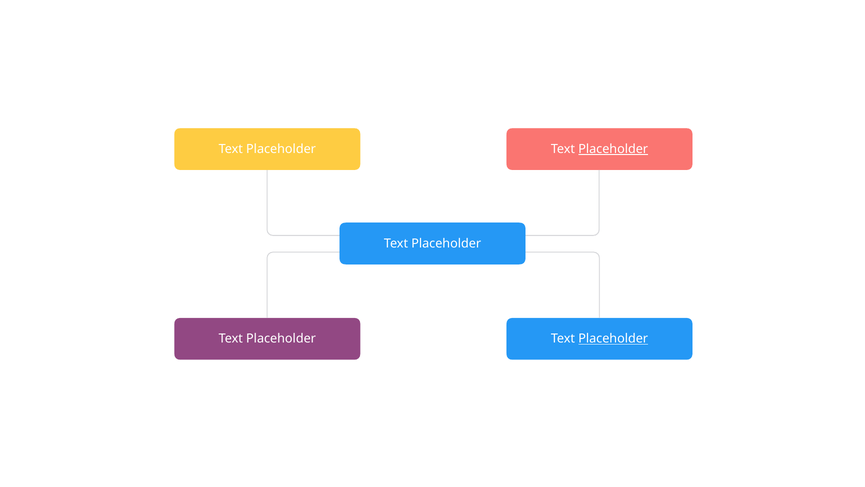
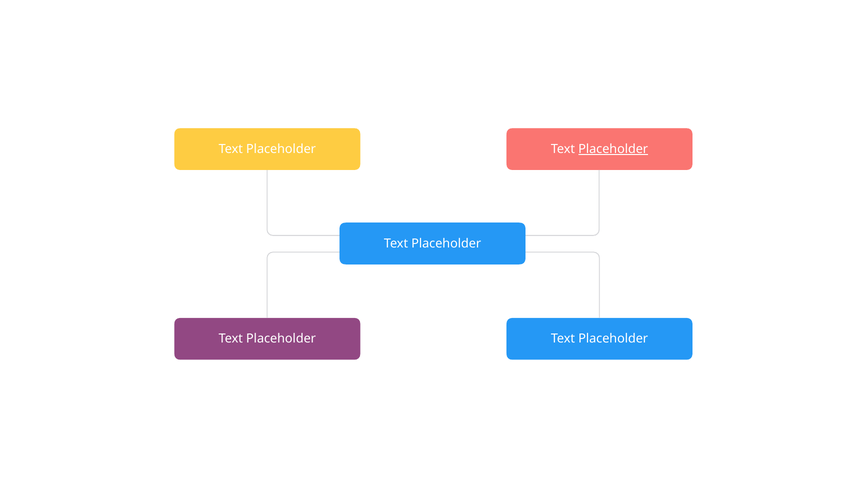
Placeholder underline: present -> none (613, 338)
